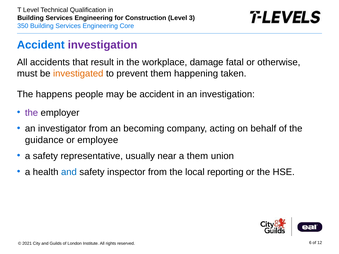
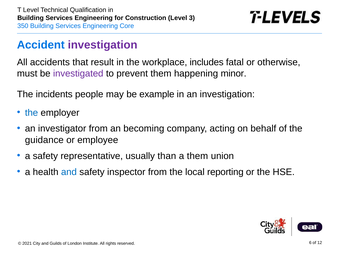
damage: damage -> includes (207, 62)
investigated colour: orange -> purple (78, 74)
taken: taken -> minor (234, 74)
happens: happens -> incidents (54, 94)
be accident: accident -> example (157, 94)
the colour: purple -> blue (31, 113)
near: near -> than (167, 156)
